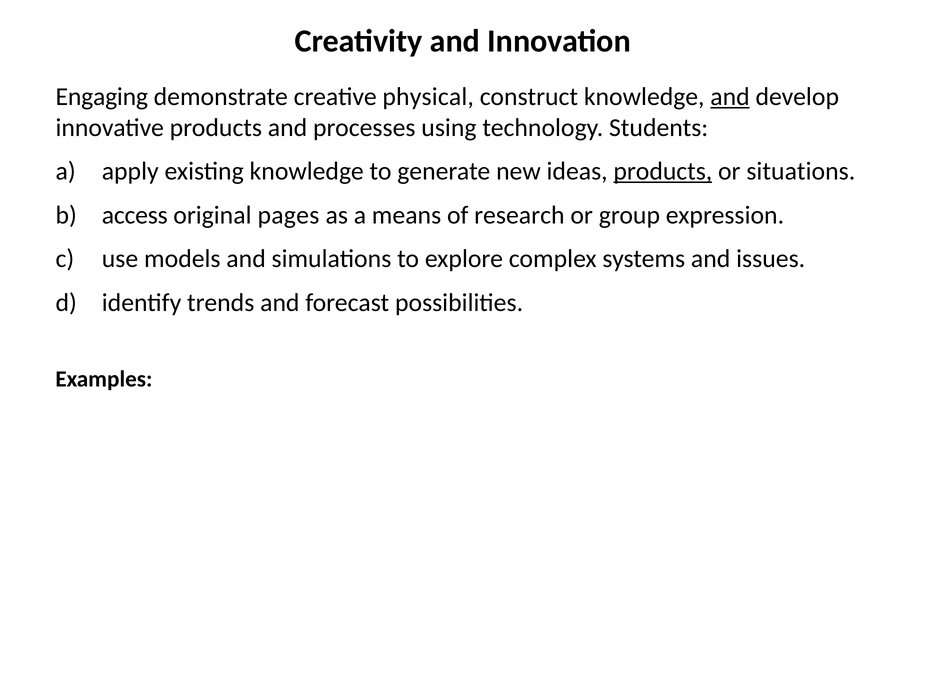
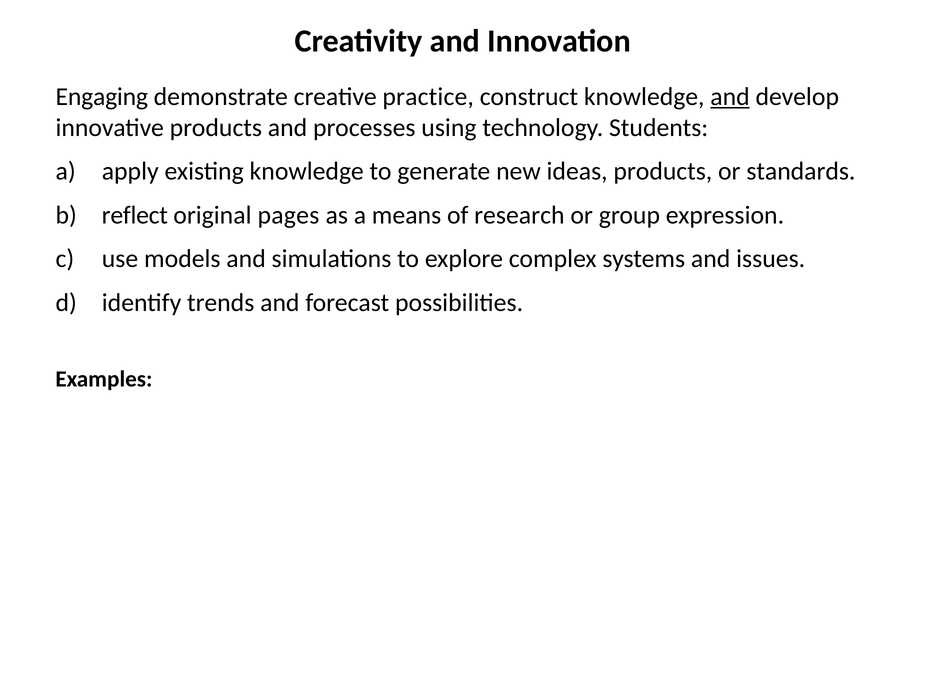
physical: physical -> practice (428, 97)
products underline: present -> none (663, 171)
situations: situations -> standards (801, 171)
access: access -> reflect (135, 215)
